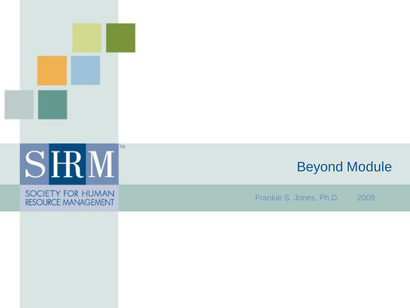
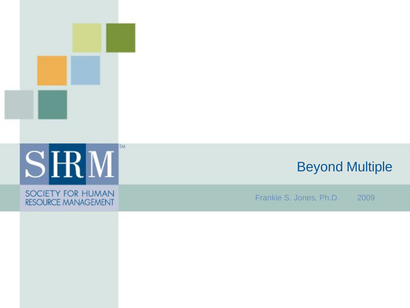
Module: Module -> Multiple (369, 167)
